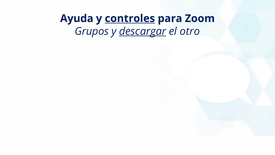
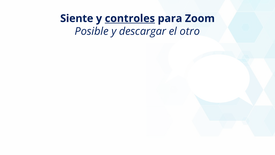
Ayuda: Ayuda -> Siente (77, 18)
Grupos: Grupos -> Posible (92, 31)
descargar underline: present -> none (143, 31)
